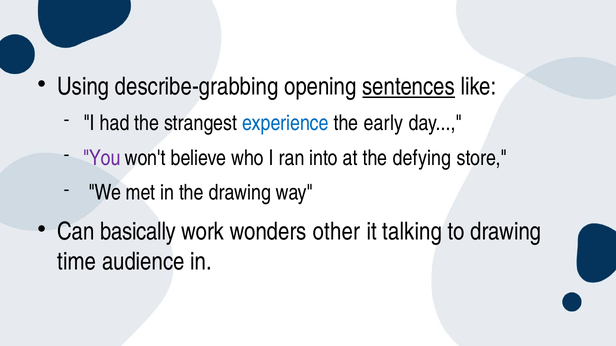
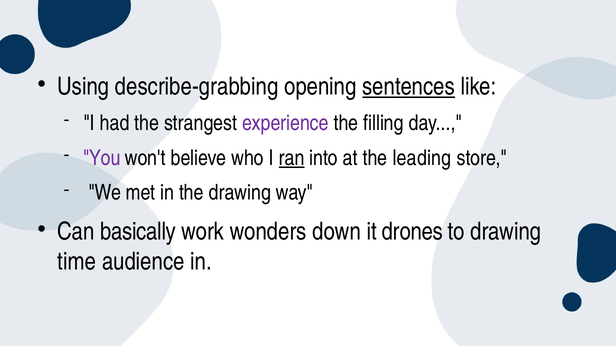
experience colour: blue -> purple (285, 123)
early: early -> filling (384, 123)
ran underline: none -> present (292, 158)
defying: defying -> leading (422, 158)
other: other -> down (337, 232)
talking: talking -> drones (412, 232)
